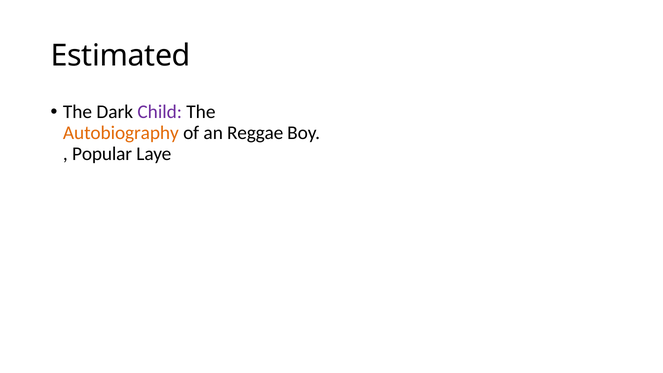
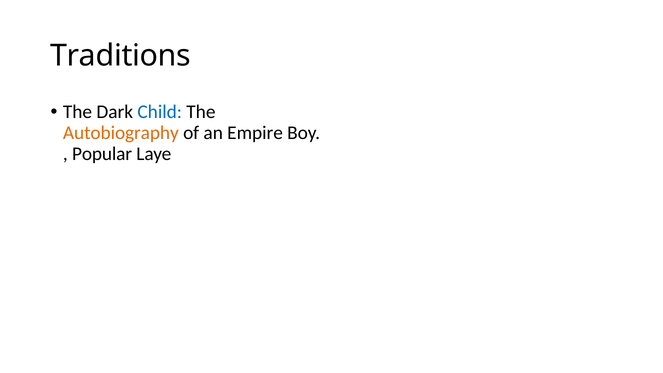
Estimated: Estimated -> Traditions (121, 56)
Child colour: purple -> blue (160, 112)
Reggae: Reggae -> Empire (255, 133)
